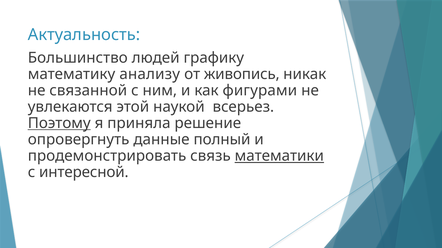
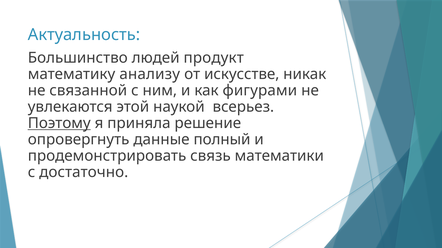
графику: графику -> продукт (214, 58)
живопись: живопись -> искусстве (242, 74)
математики underline: present -> none (279, 156)
интересной: интересной -> достаточно (84, 173)
